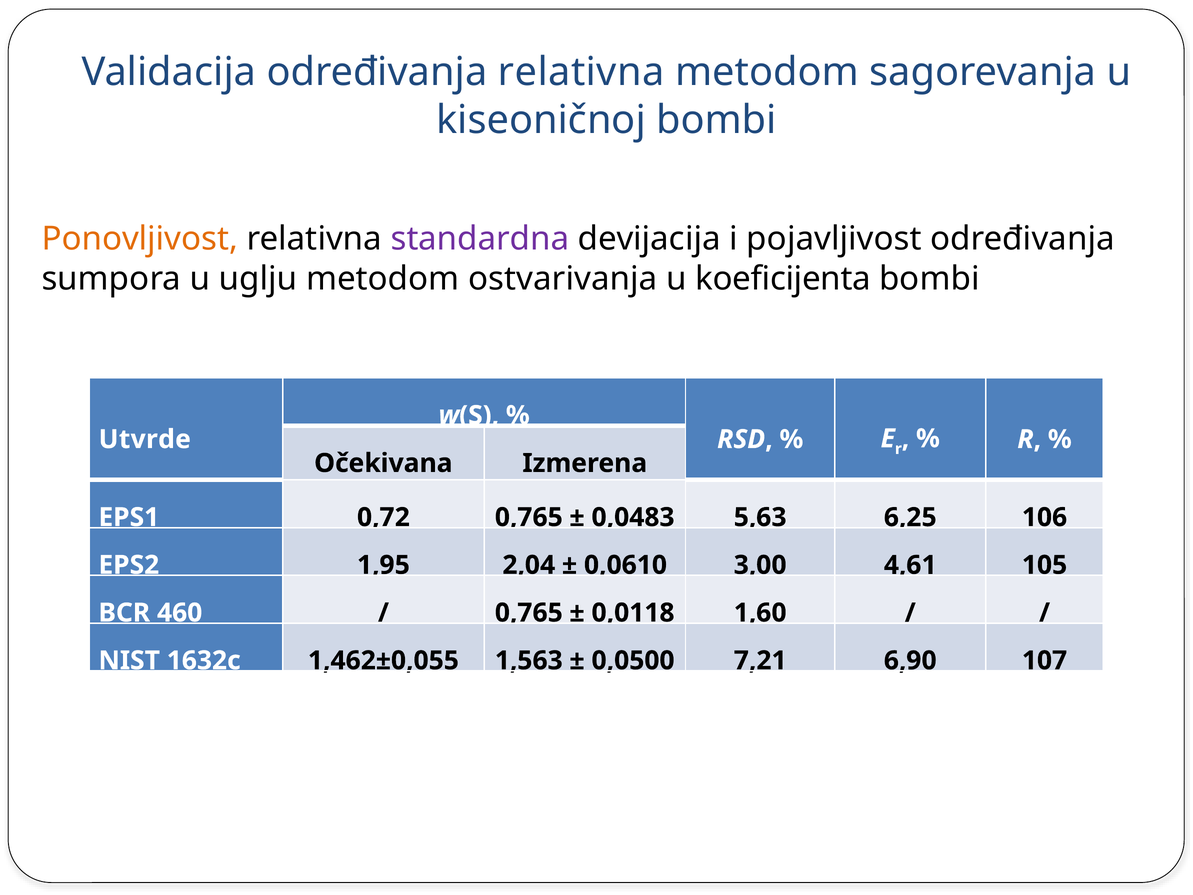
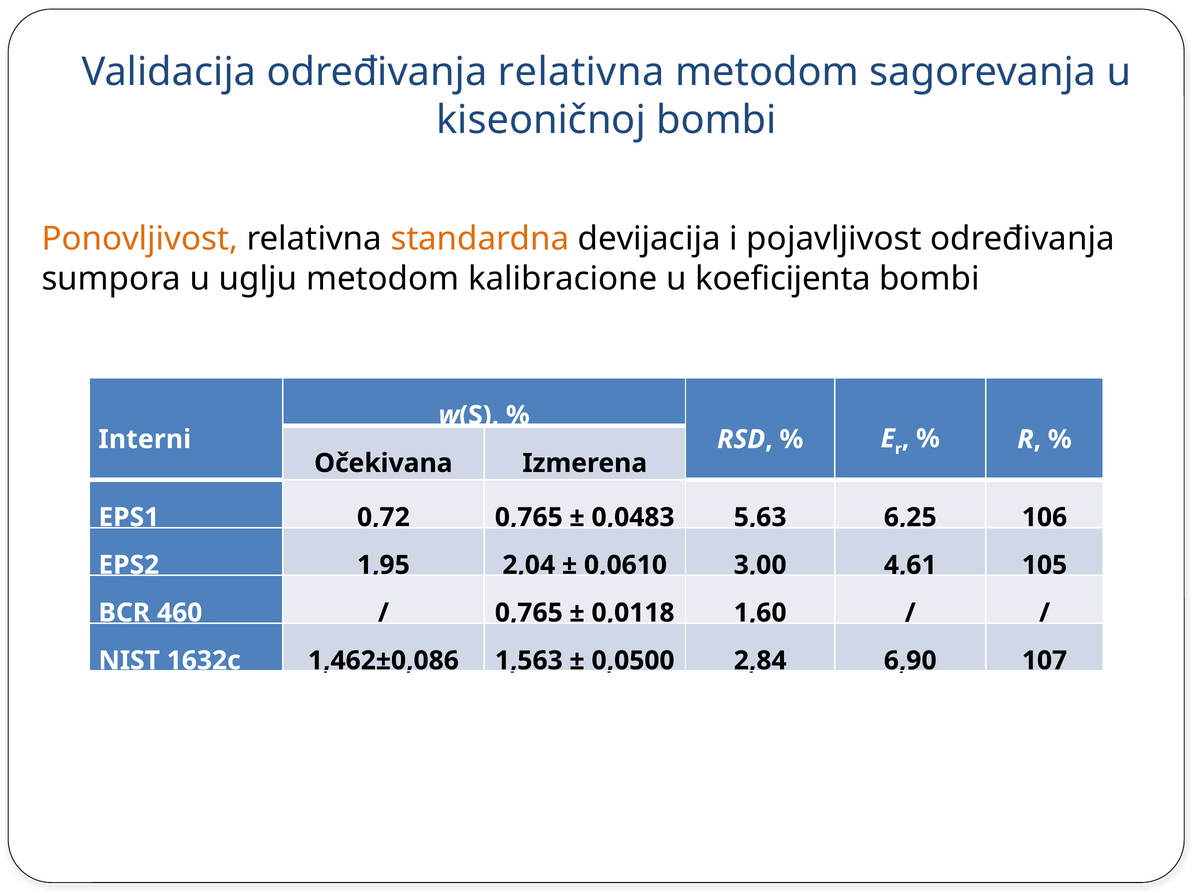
standardna colour: purple -> orange (480, 239)
ostvarivanja: ostvarivanja -> kalibracione (563, 279)
Utvrde: Utvrde -> Interni (145, 439)
1,462±0,055: 1,462±0,055 -> 1,462±0,086 (383, 660)
7,21: 7,21 -> 2,84 (760, 660)
